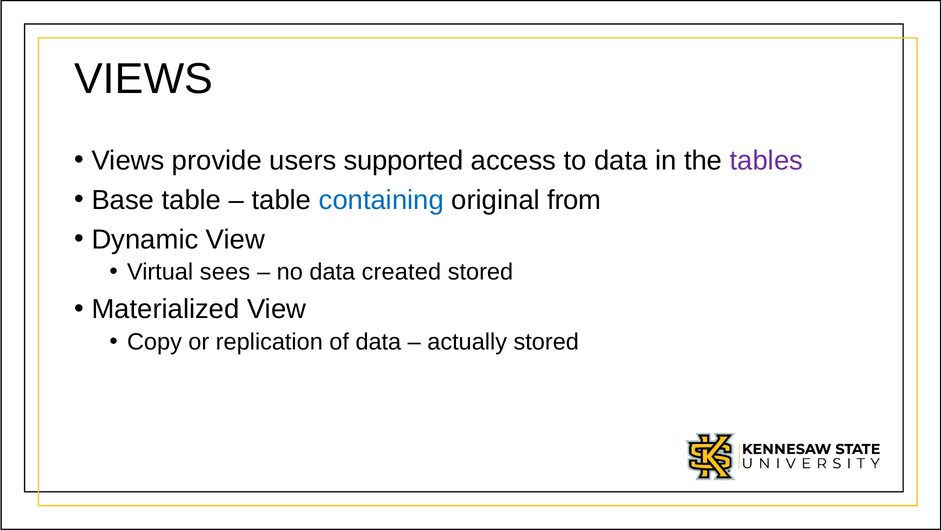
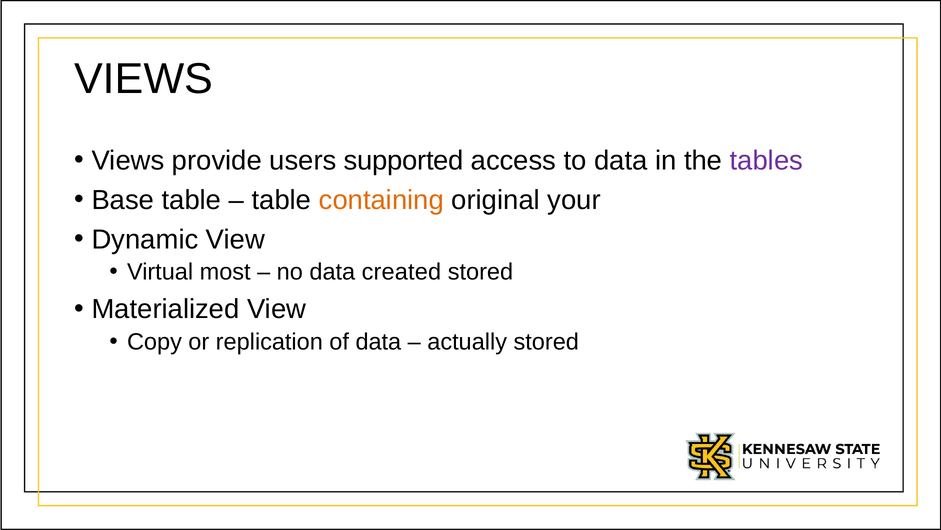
containing colour: blue -> orange (381, 200)
from: from -> your (574, 200)
sees: sees -> most (225, 272)
